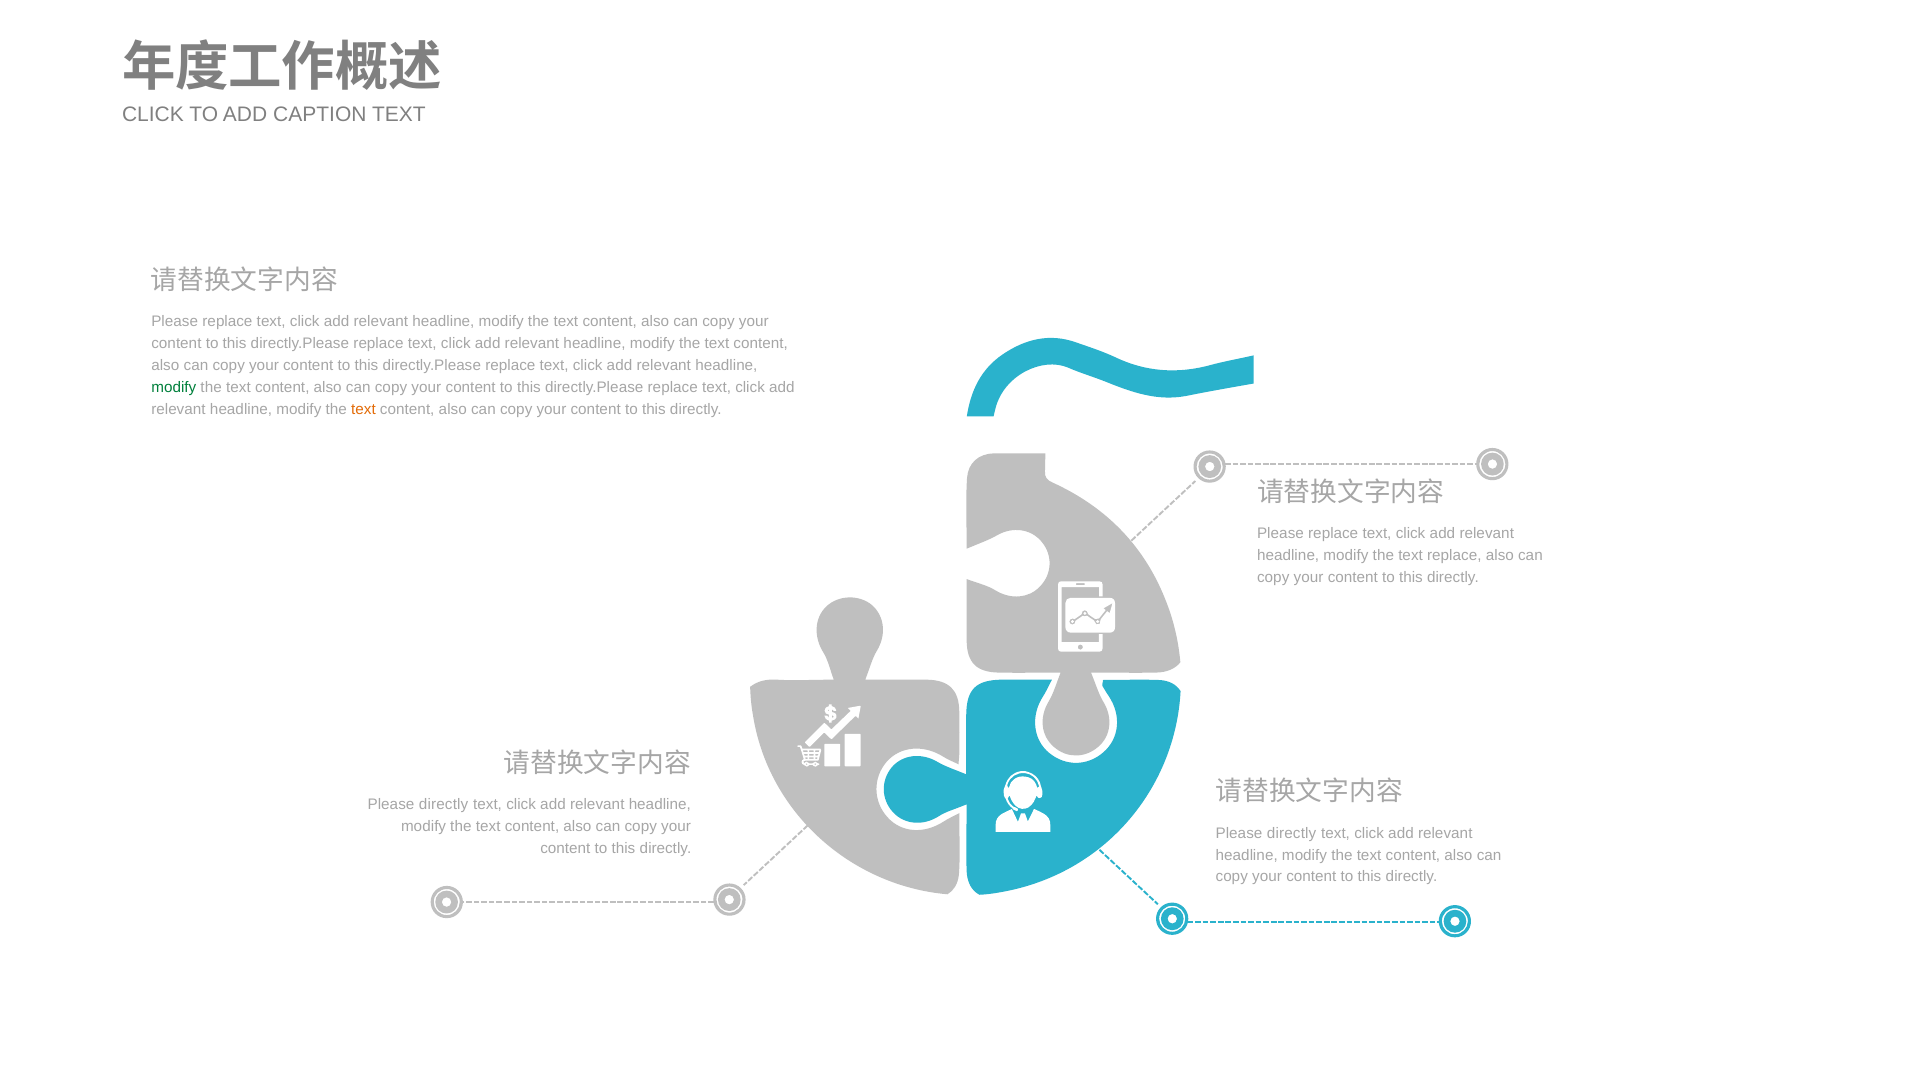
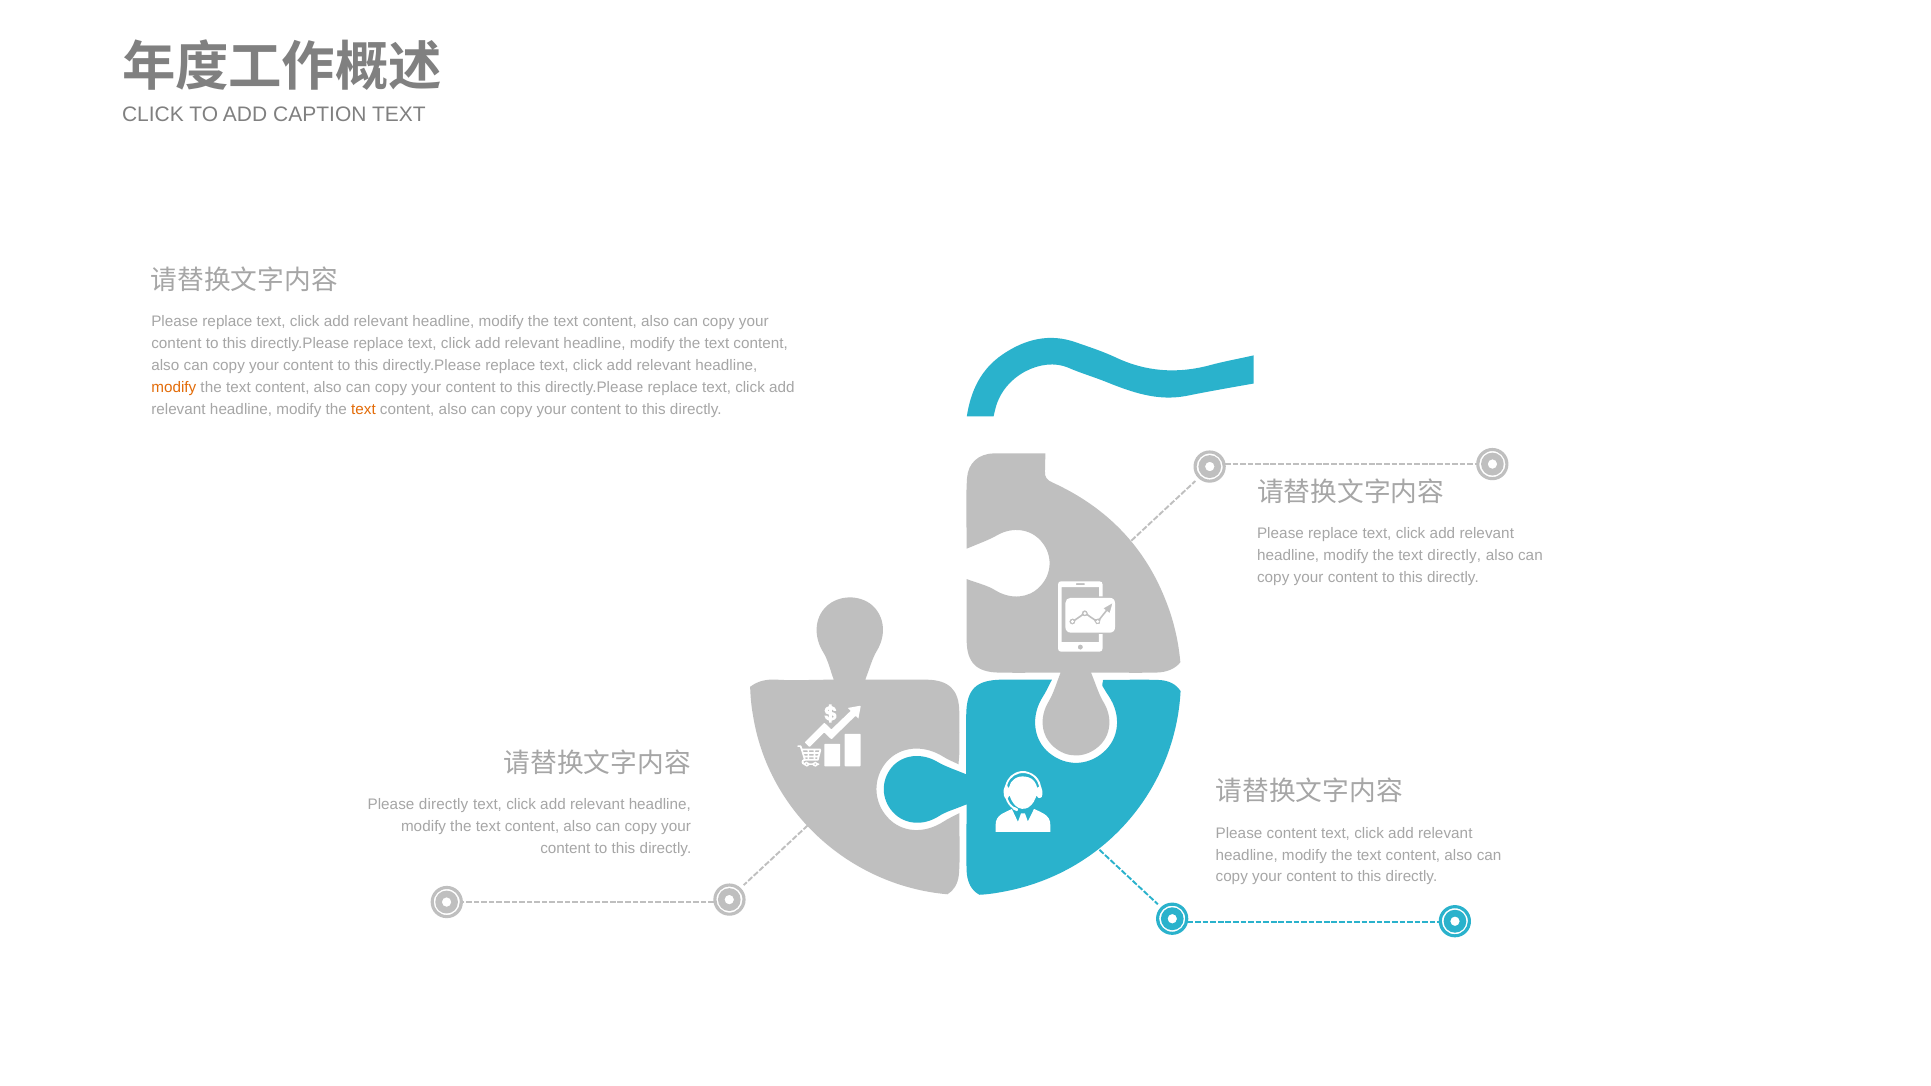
modify colour: green -> orange (174, 387)
text replace: replace -> directly (1454, 555)
directly: directly -> content (1292, 833)
